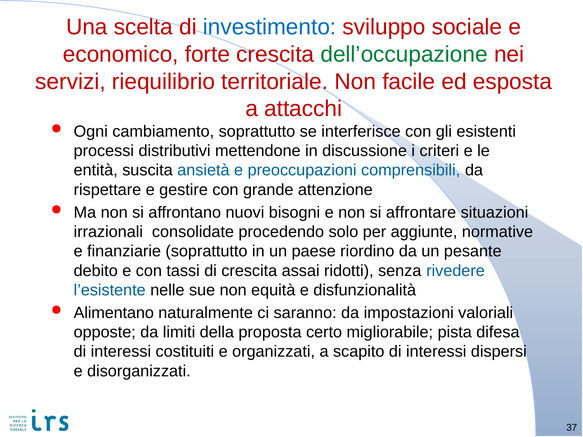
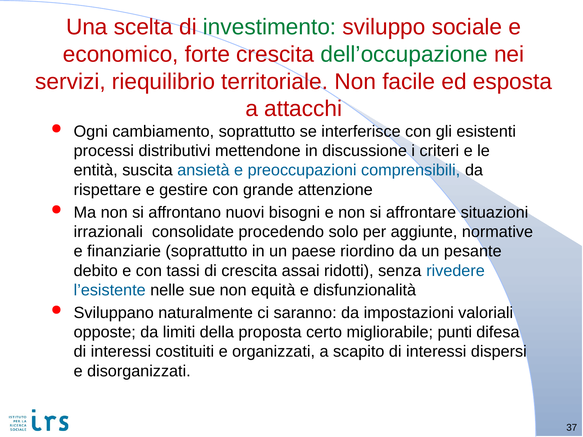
investimento colour: blue -> green (270, 27)
Alimentano: Alimentano -> Sviluppano (114, 313)
pista: pista -> punti (455, 332)
